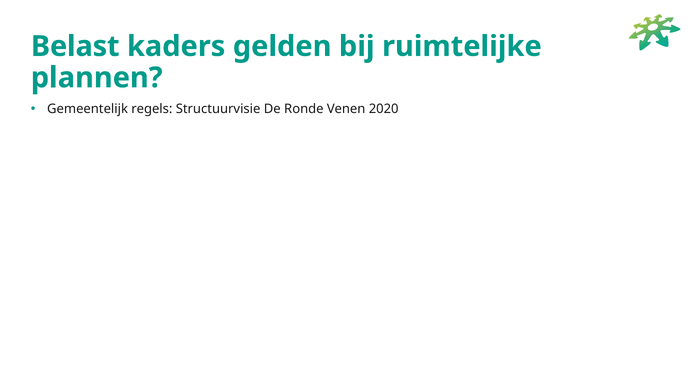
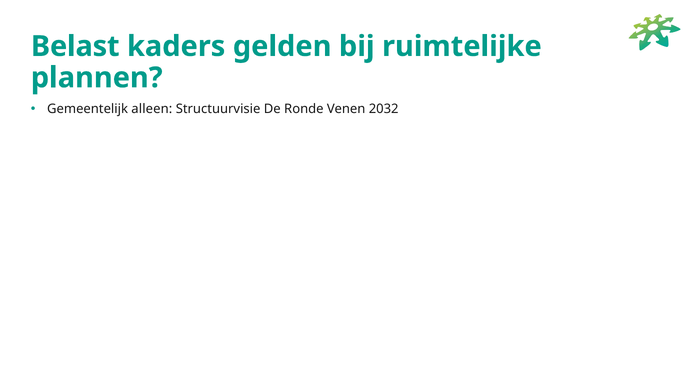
regels: regels -> alleen (152, 109)
2020: 2020 -> 2032 (384, 109)
